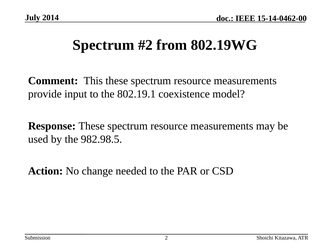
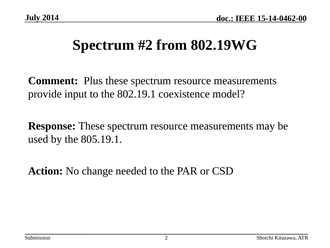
This: This -> Plus (93, 81)
982.98.5: 982.98.5 -> 805.19.1 (101, 139)
